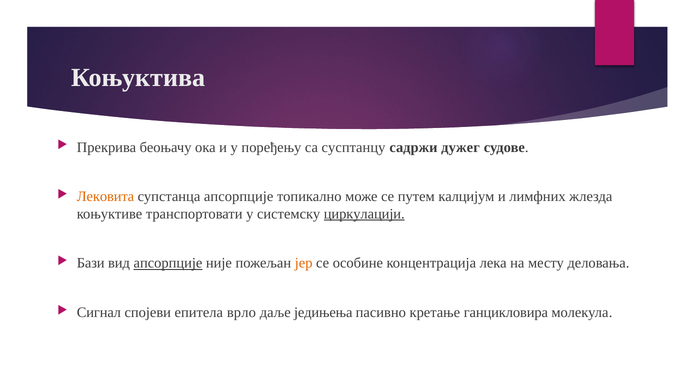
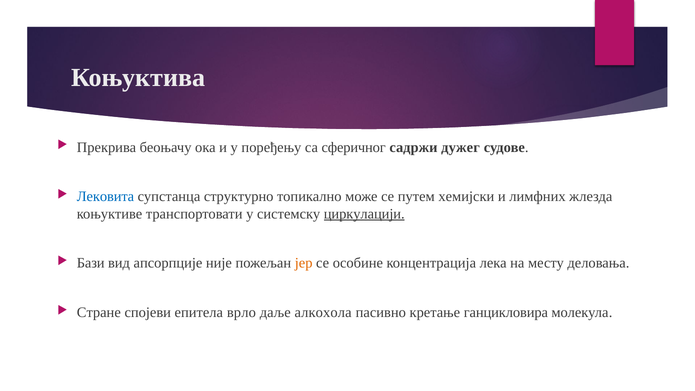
сусптанцу: сусптанцу -> сферичног (354, 147)
Лековита colour: orange -> blue (106, 196)
супстанца апсорпције: апсорпције -> структурно (239, 196)
калцијум: калцијум -> хемијски (466, 196)
апсорпције underline: present -> none (168, 263)
Сигнал: Сигнал -> Стране (99, 312)
једињења: једињења -> алкохола (323, 312)
